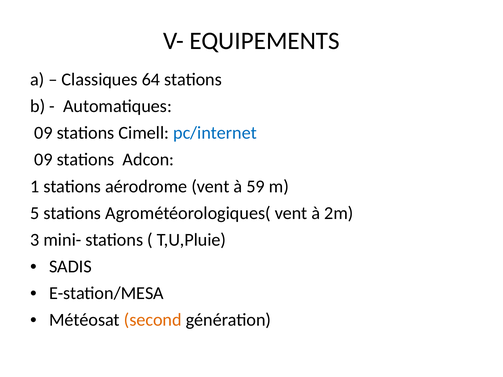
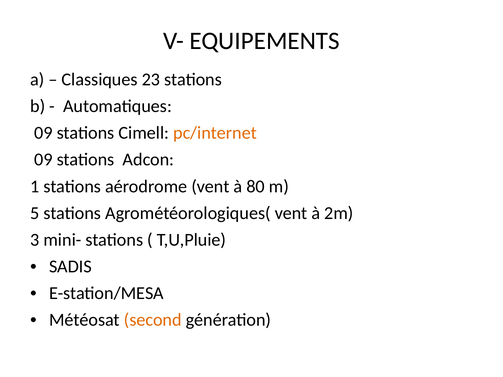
64: 64 -> 23 (151, 80)
pc/internet colour: blue -> orange (215, 133)
59: 59 -> 80 (256, 186)
